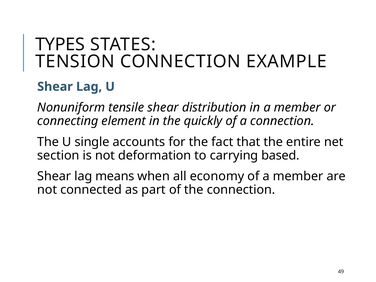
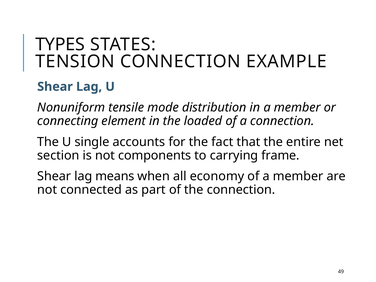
tensile shear: shear -> mode (163, 107)
quickly: quickly -> loaded (203, 121)
deformation: deformation -> components (155, 155)
based: based -> frame (280, 155)
